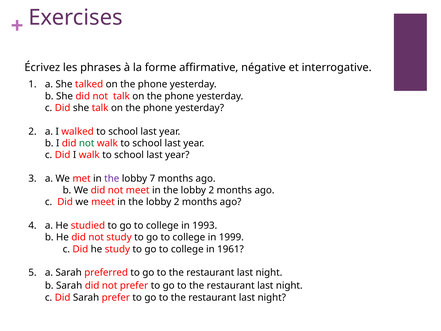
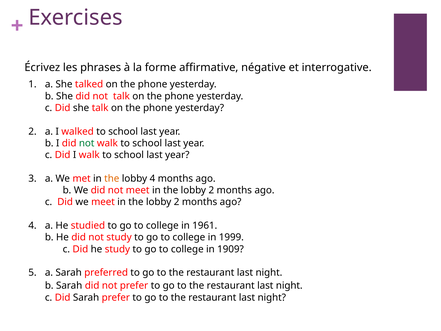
the colour: purple -> orange (112, 178)
lobby 7: 7 -> 4 (152, 178)
1993: 1993 -> 1961 (205, 225)
1961: 1961 -> 1909 (231, 249)
